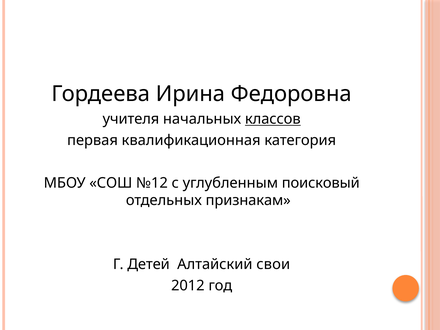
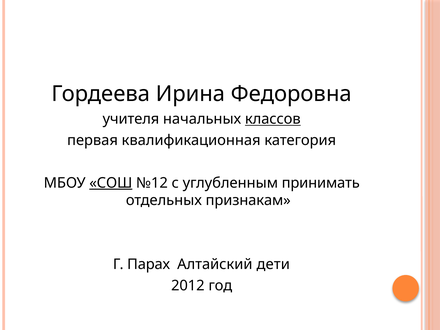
СОШ underline: none -> present (111, 183)
поисковый: поисковый -> принимать (321, 183)
Детей: Детей -> Парах (149, 264)
свои: свои -> дети (273, 264)
